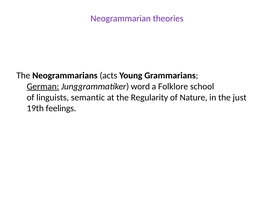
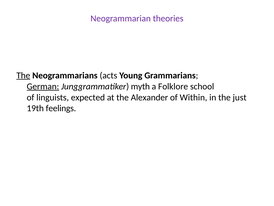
The underline: none -> present (23, 75)
word: word -> myth (140, 86)
semantic: semantic -> expected (88, 97)
Regularity: Regularity -> Alexander (149, 97)
Nature: Nature -> Within (193, 97)
